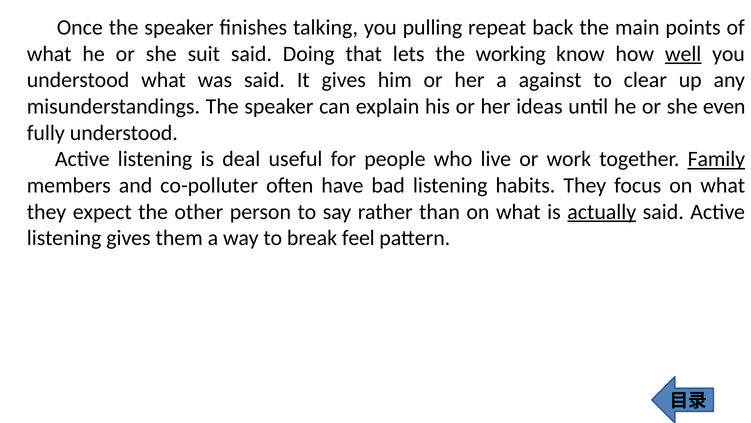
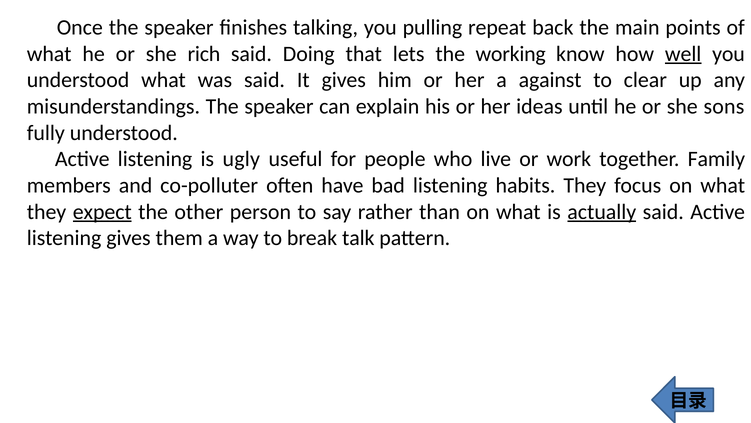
suit: suit -> rich (204, 54)
even: even -> sons (724, 106)
deal: deal -> ugly (241, 159)
Family underline: present -> none (716, 159)
expect underline: none -> present (102, 212)
feel: feel -> talk (358, 238)
